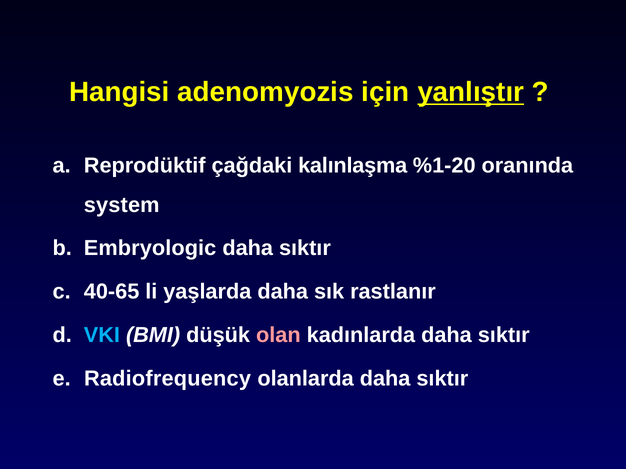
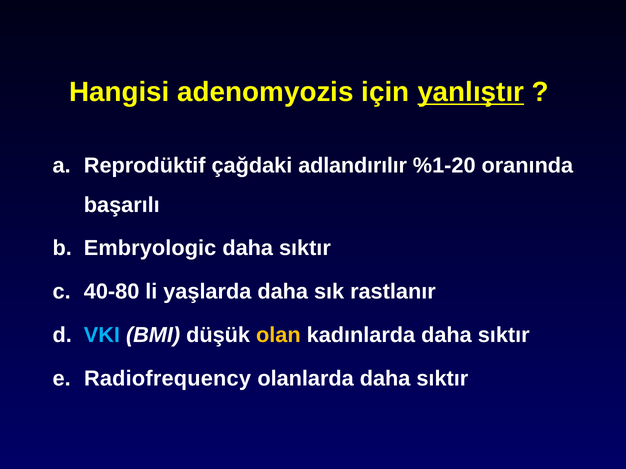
kalınlaşma: kalınlaşma -> adlandırılır (353, 166)
system: system -> başarılı (122, 205)
40-65: 40-65 -> 40-80 (112, 292)
olan colour: pink -> yellow (278, 335)
